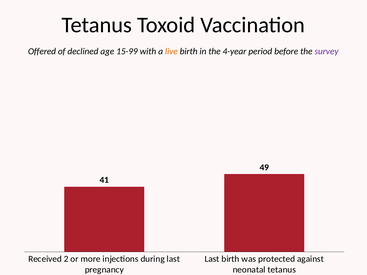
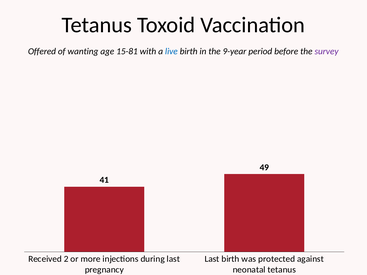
declined: declined -> wanting (83, 51)
15-99: 15-99 -> 15-81 (127, 51)
live colour: orange -> blue (171, 51)
4-year: 4-year -> 9-year (235, 51)
